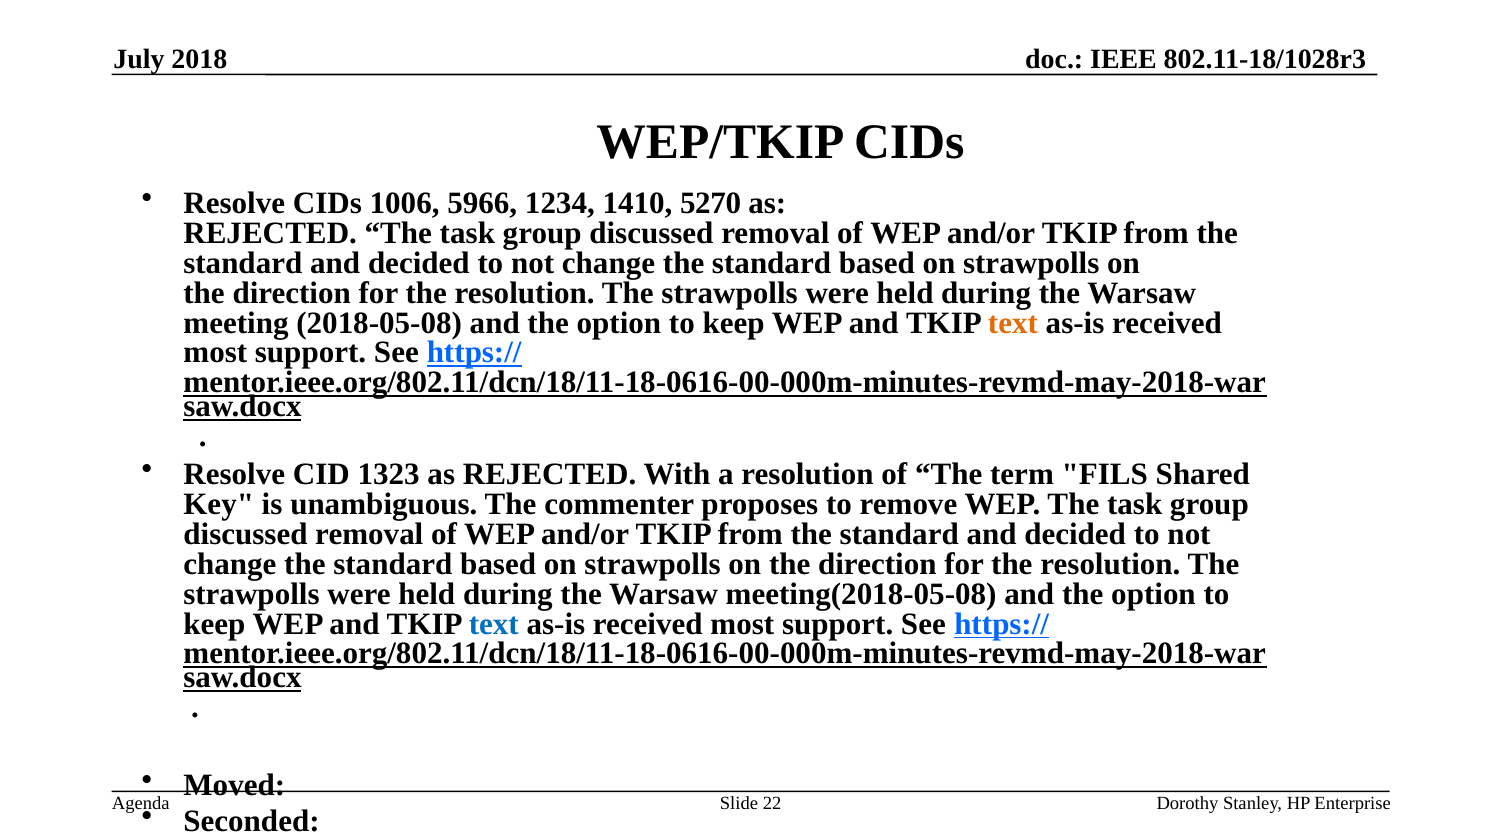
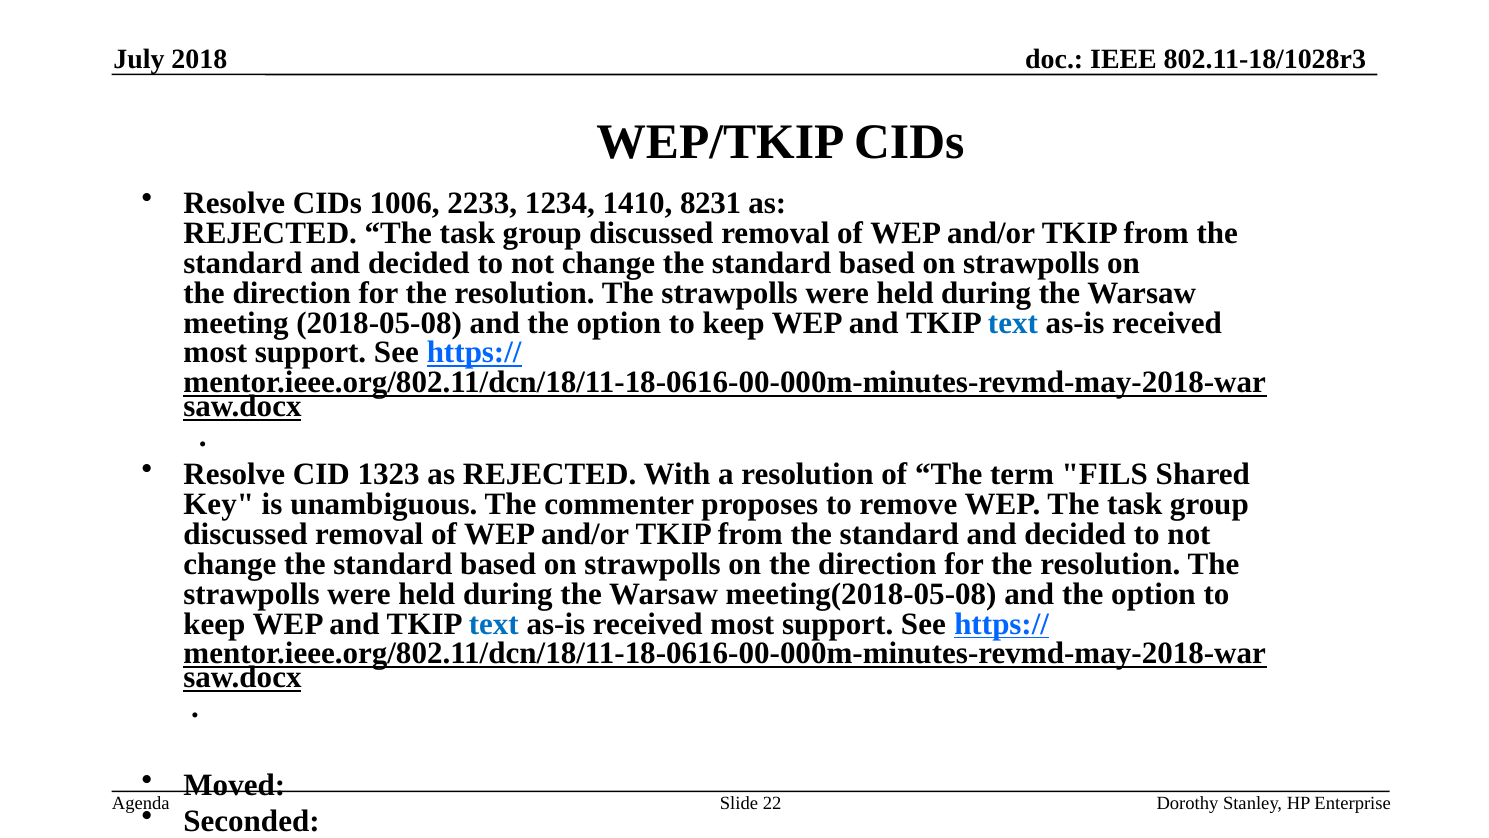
5966: 5966 -> 2233 (482, 203)
5270: 5270 -> 8231 (711, 203)
text colour: orange -> blue (1013, 323)
